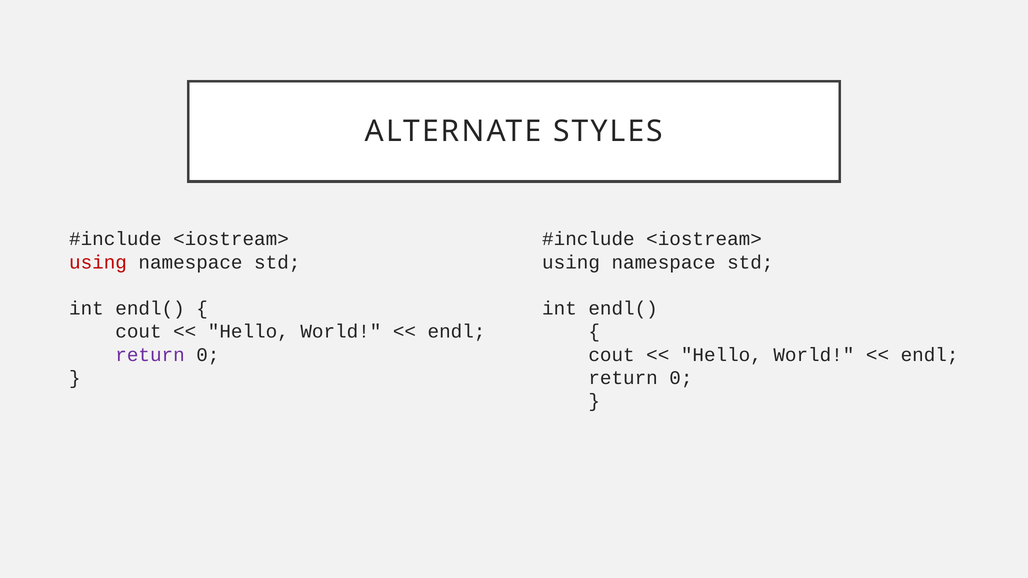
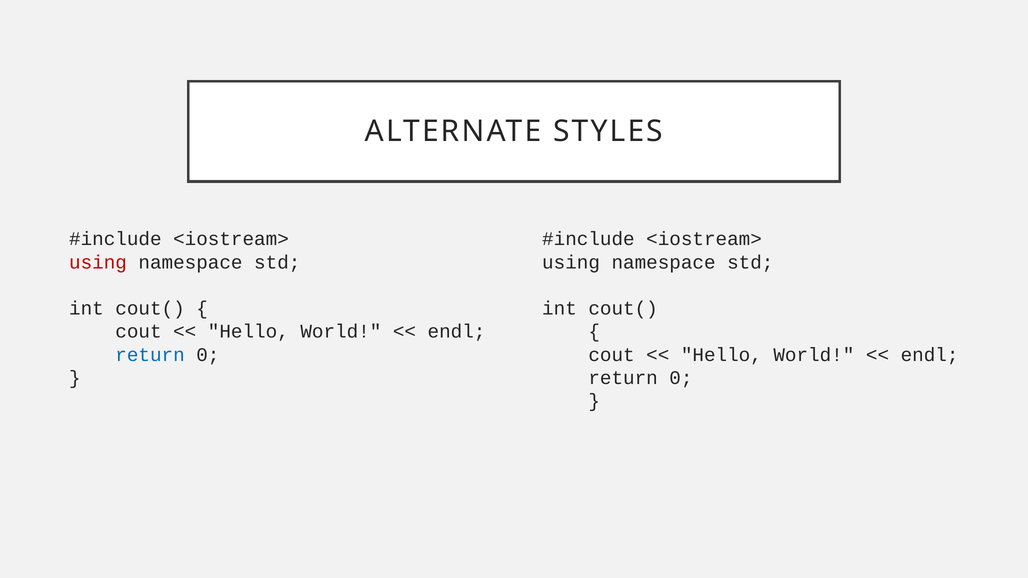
endl(: endl( -> cout( (150, 309)
endl(: endl( -> cout( (623, 309)
return colour: purple -> blue (150, 355)
